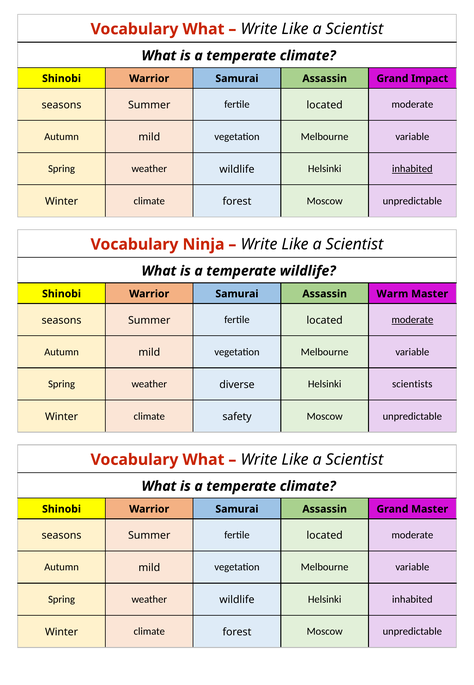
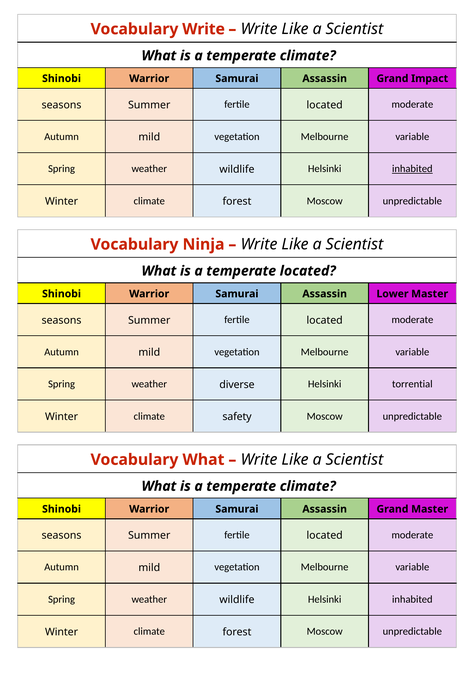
What: What -> Write (204, 29)
temperate wildlife: wildlife -> located (308, 271)
Warm: Warm -> Lower (393, 294)
moderate underline: present -> none (412, 320)
scientists: scientists -> torrential (412, 384)
